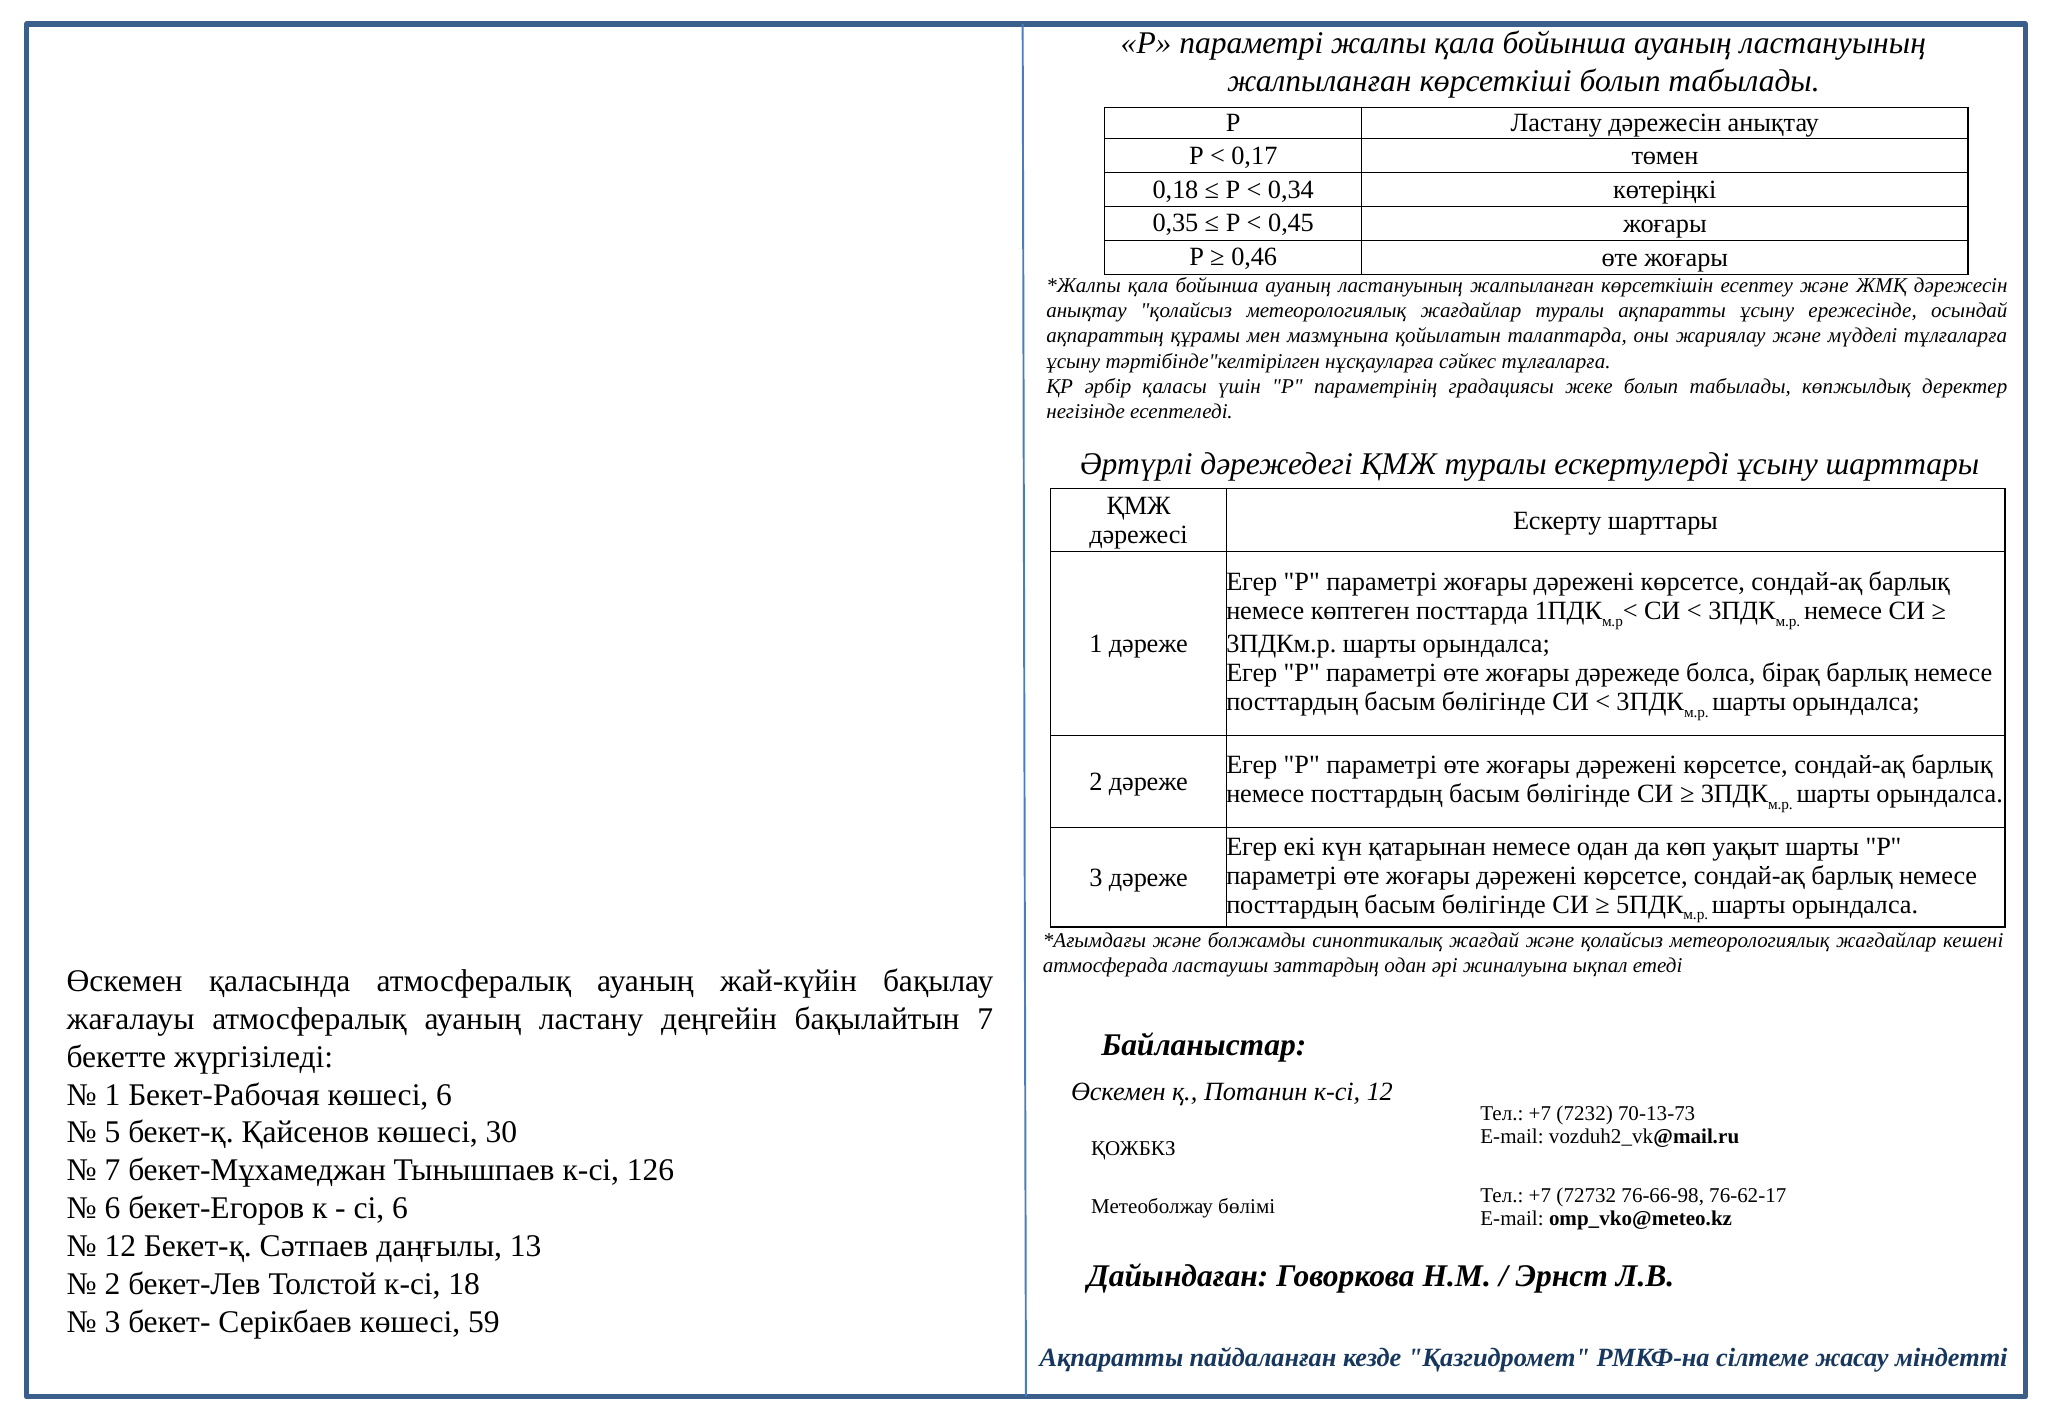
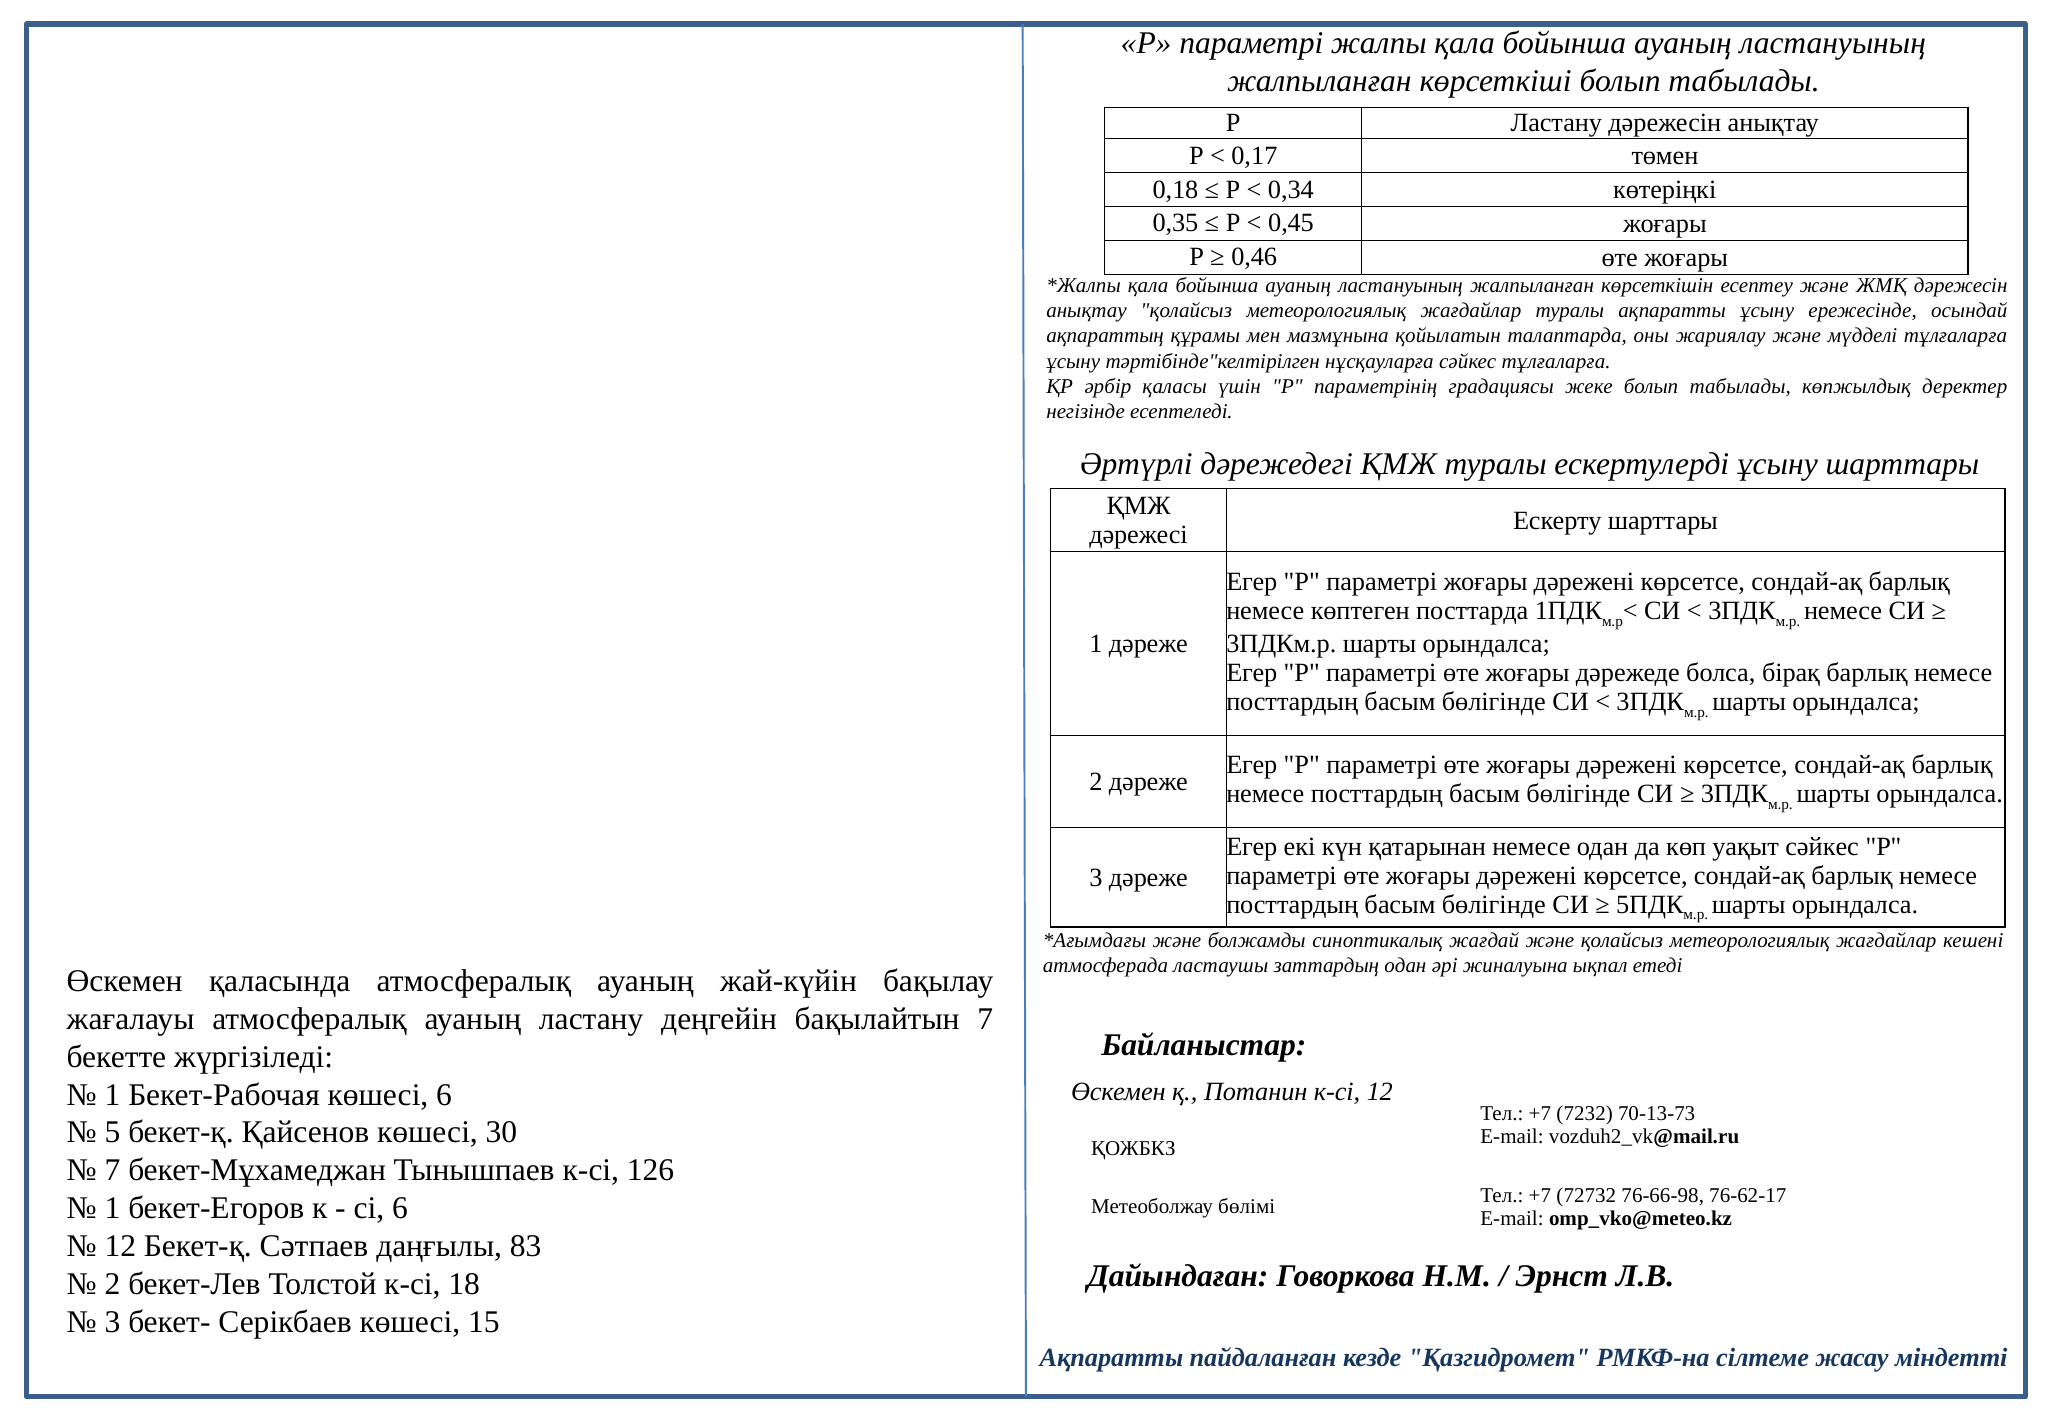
уақыт шарты: шарты -> сәйкес (1822, 846)
6: 6 -> 1 (113, 1208)
13: 13 -> 83 (526, 1246)
59: 59 -> 15 (484, 1322)
